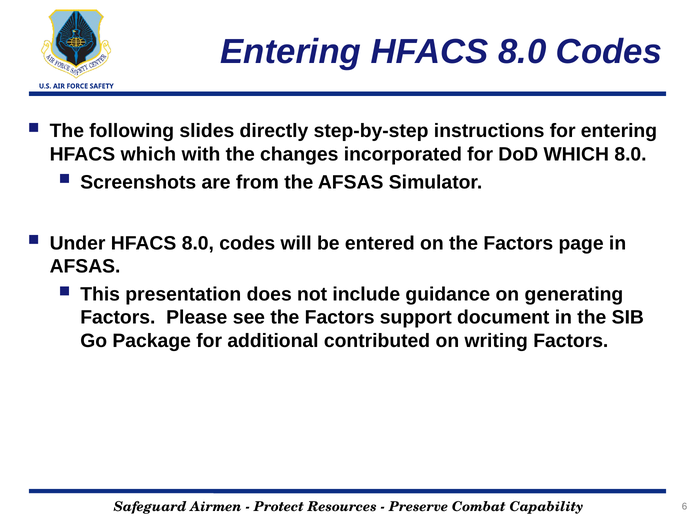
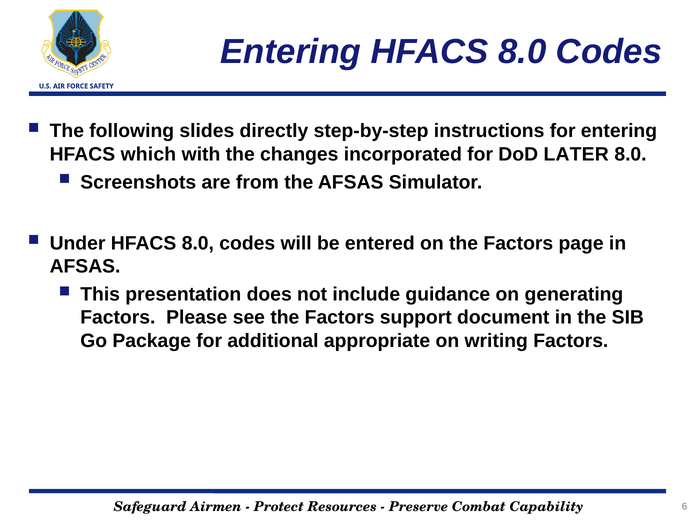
DoD WHICH: WHICH -> LATER (576, 154)
contributed: contributed -> appropriate (377, 340)
